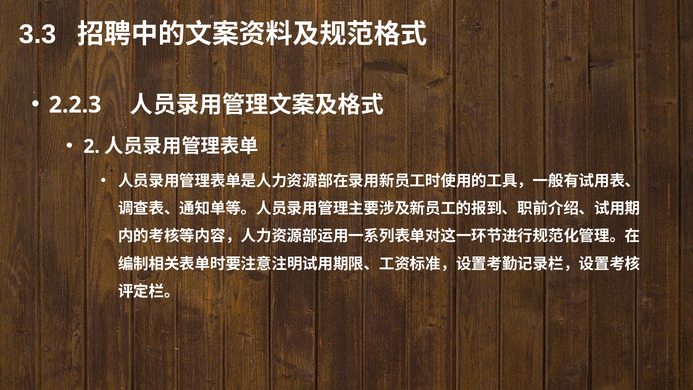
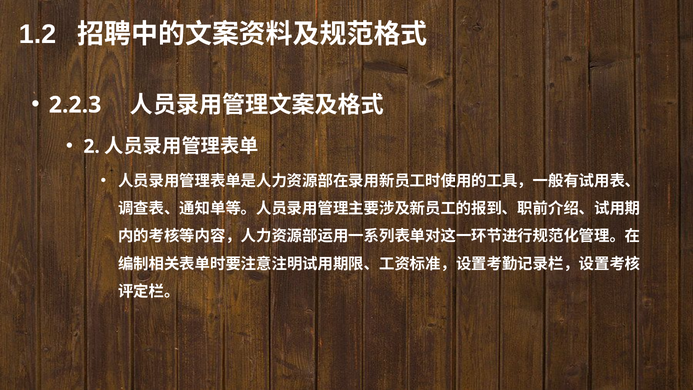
3.3: 3.3 -> 1.2 (38, 34)
